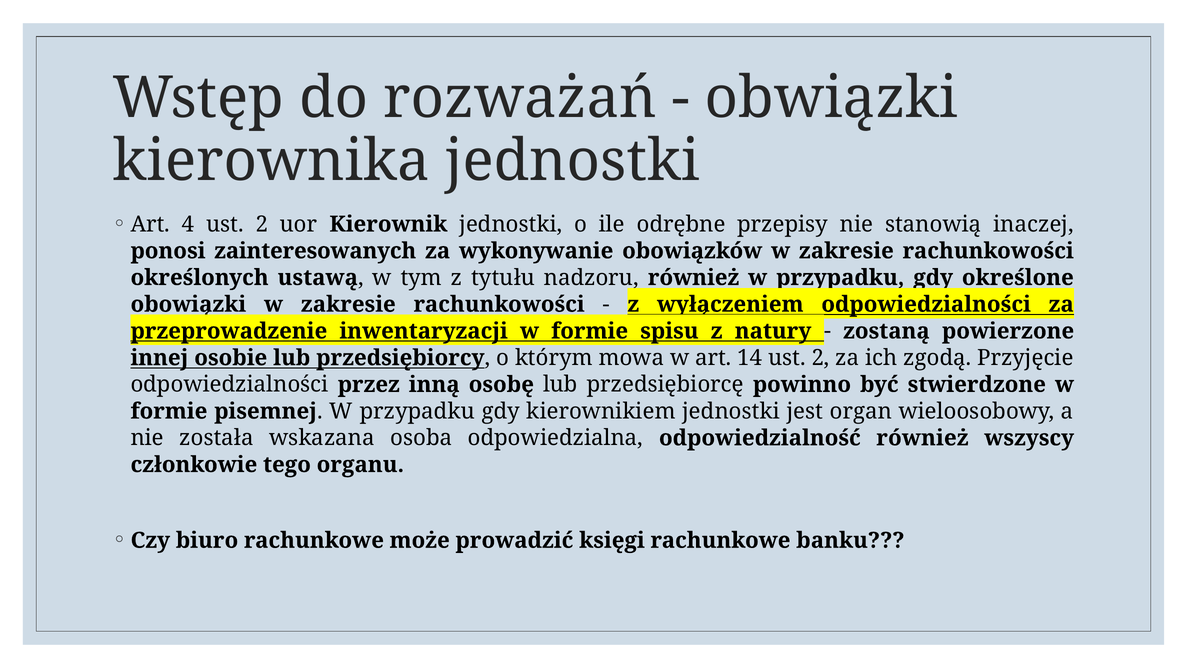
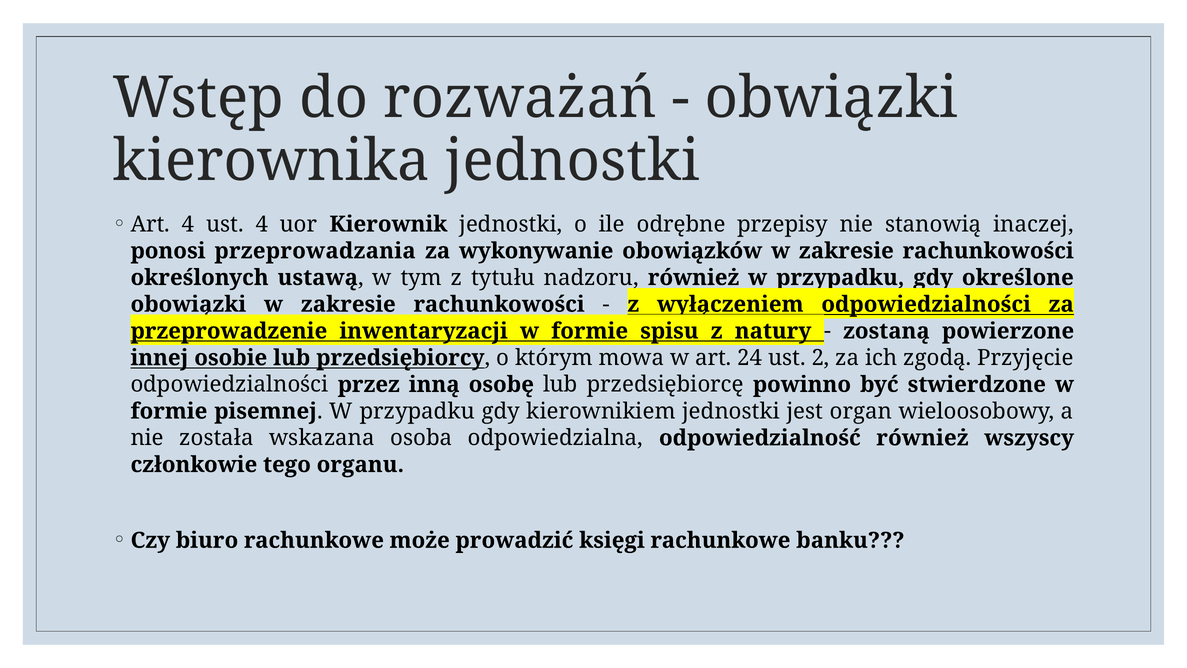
4 ust 2: 2 -> 4 (262, 224)
zainteresowanych: zainteresowanych -> przeprowadzania (315, 251)
14: 14 -> 24 (750, 358)
